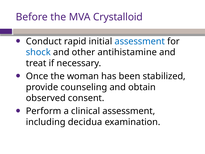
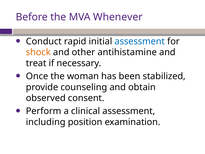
Crystalloid: Crystalloid -> Whenever (118, 17)
shock colour: blue -> orange (38, 52)
decidua: decidua -> position (85, 122)
